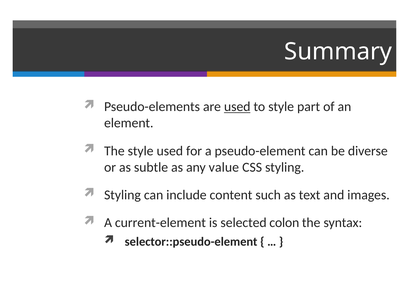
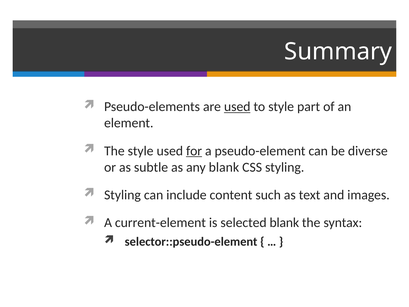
for underline: none -> present (194, 151)
any value: value -> blank (224, 167)
selected colon: colon -> blank (284, 223)
